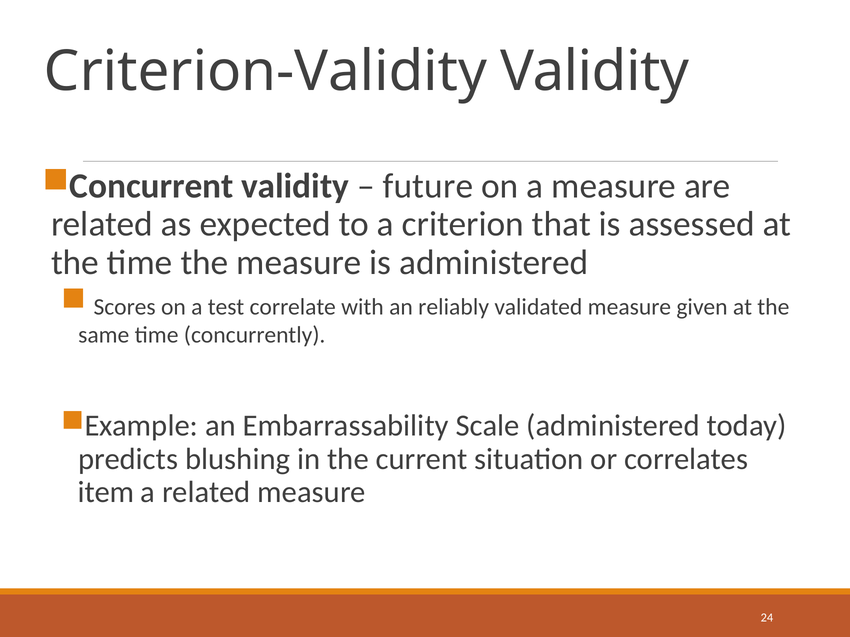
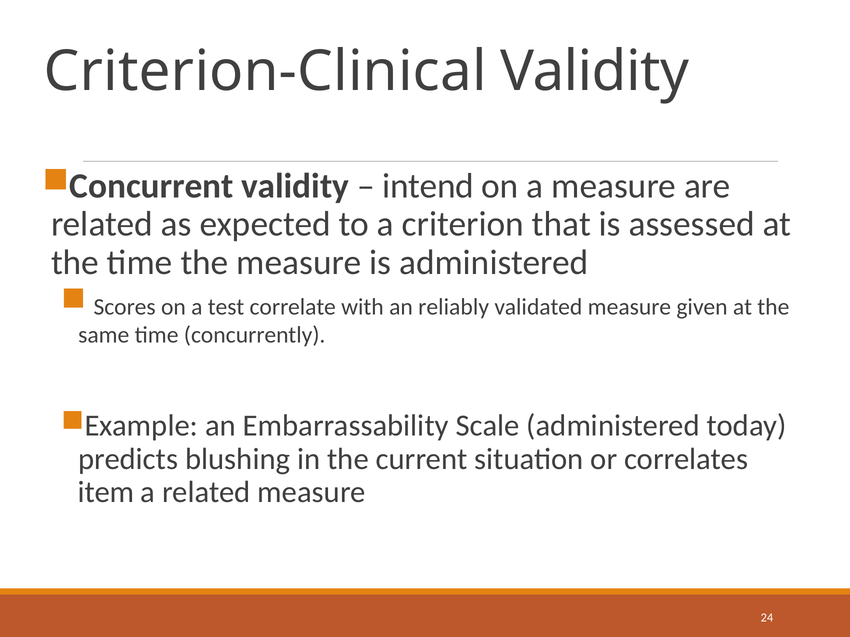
Criterion-Validity: Criterion-Validity -> Criterion-Clinical (265, 72)
future: future -> intend (428, 186)
